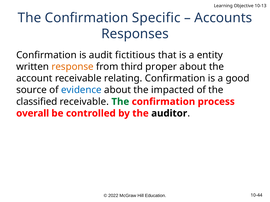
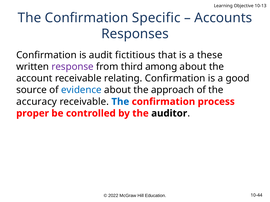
entity: entity -> these (210, 55)
response colour: orange -> purple (73, 67)
proper: proper -> among (161, 67)
impacted: impacted -> approach (173, 90)
classified: classified -> accuracy (37, 102)
The colour: green -> blue (120, 102)
overall: overall -> proper (33, 114)
